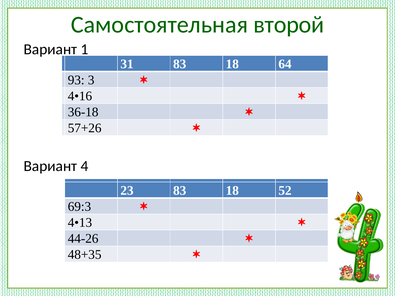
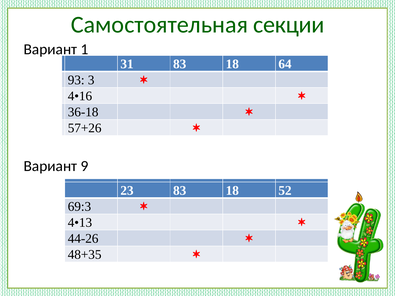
второй: второй -> секции (289, 25)
4: 4 -> 9 (85, 166)
